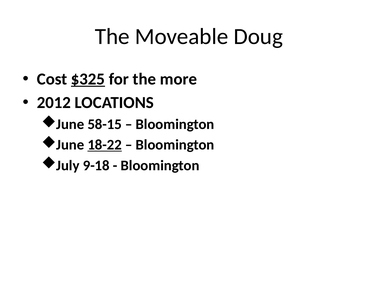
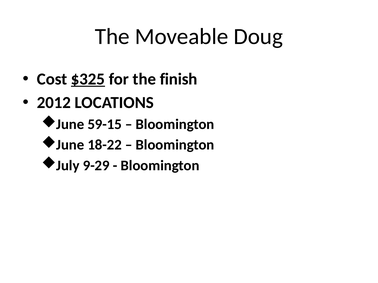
more: more -> finish (179, 79)
58-15: 58-15 -> 59-15 (105, 125)
18-22 underline: present -> none (105, 145)
9-18: 9-18 -> 9-29 (96, 166)
